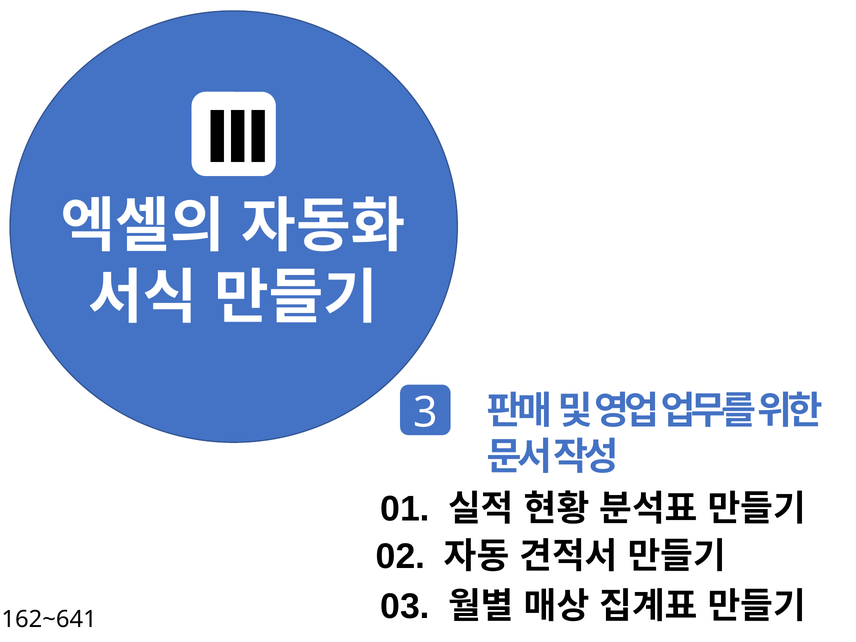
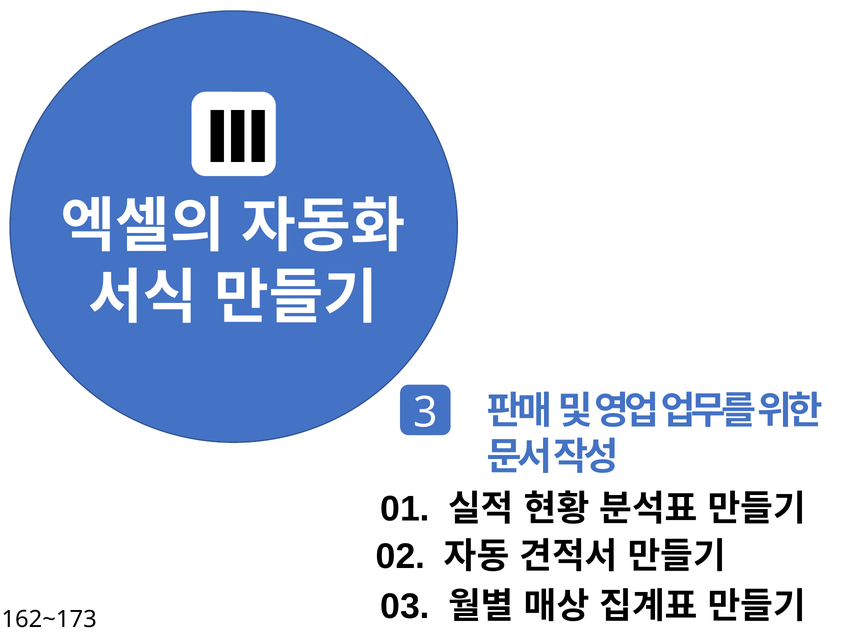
162~641: 162~641 -> 162~173 (49, 620)
